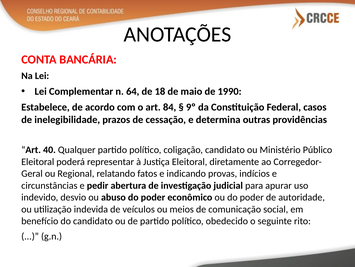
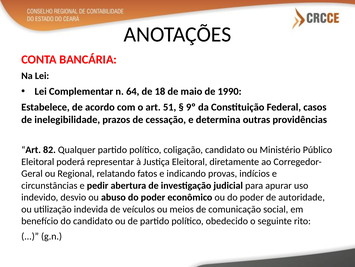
84: 84 -> 51 (170, 107)
40: 40 -> 82 (49, 150)
